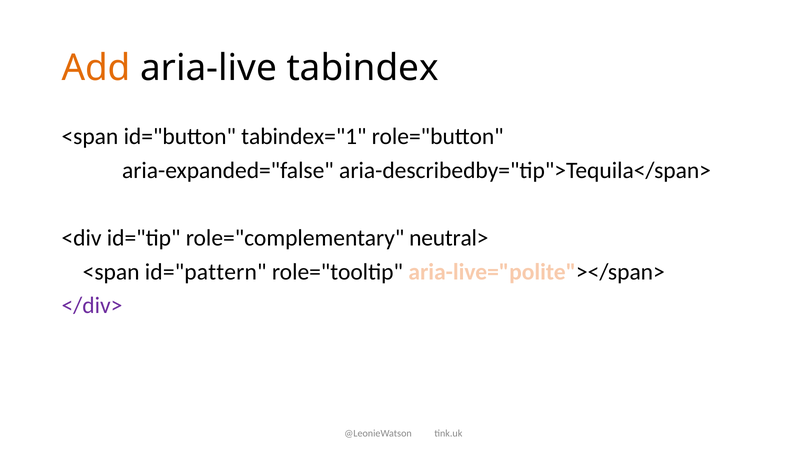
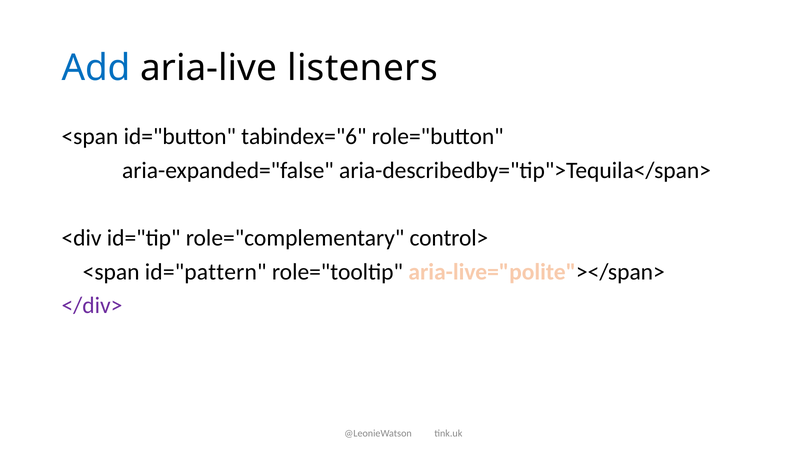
Add colour: orange -> blue (96, 68)
tabindex: tabindex -> listeners (362, 68)
tabindex="1: tabindex="1 -> tabindex="6 (304, 136)
neutral>: neutral> -> control> (449, 238)
